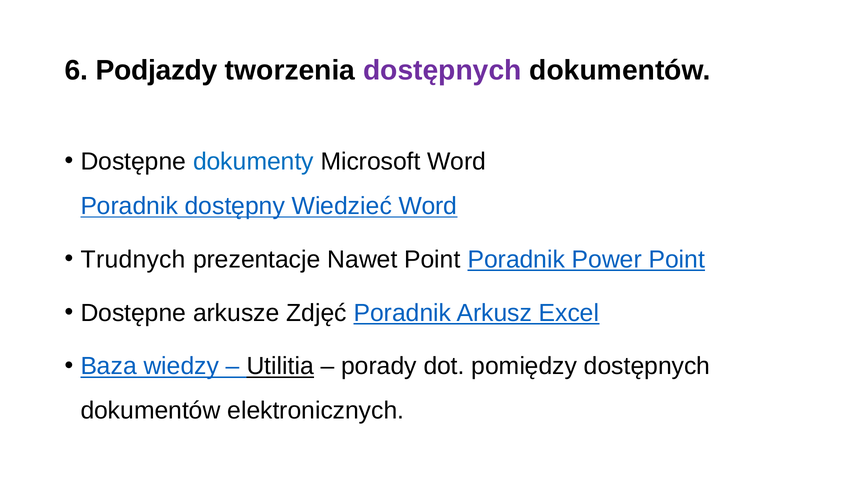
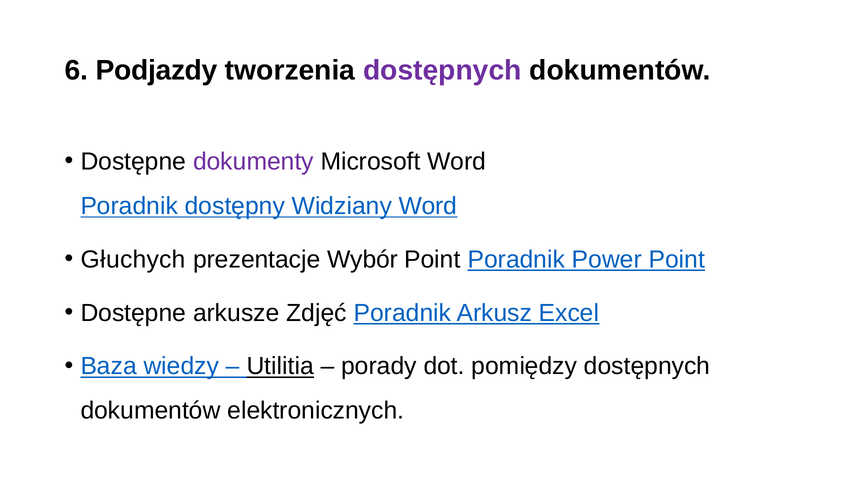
dokumenty colour: blue -> purple (253, 162)
Wiedzieć: Wiedzieć -> Widziany (342, 206)
Trudnych: Trudnych -> Głuchych (133, 260)
Nawet: Nawet -> Wybór (363, 260)
